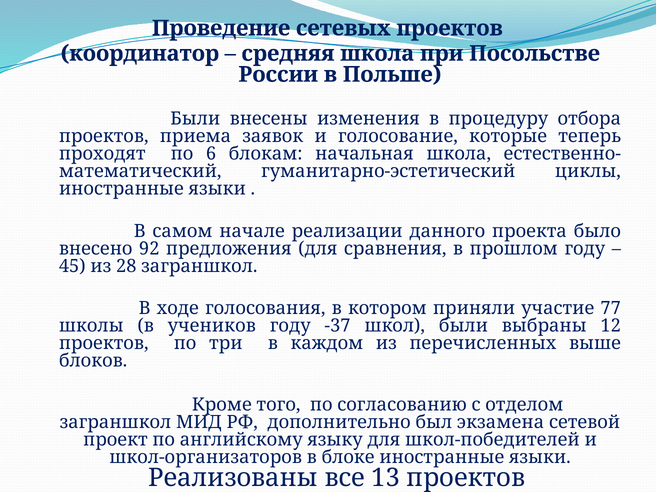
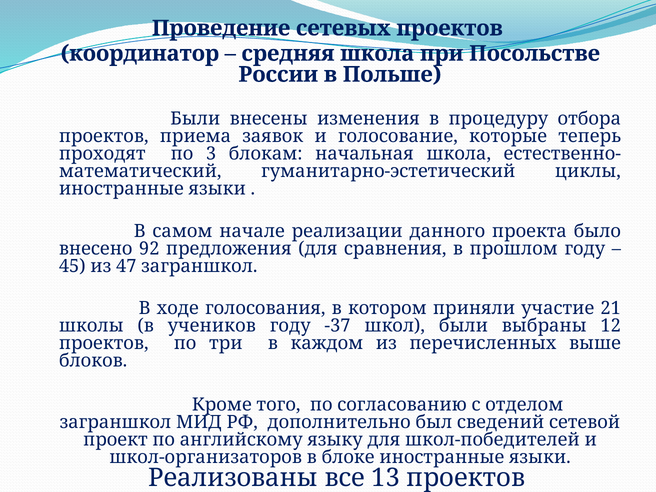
6: 6 -> 3 (211, 154)
28: 28 -> 47 (126, 266)
77: 77 -> 21 (611, 308)
экзамена: экзамена -> сведений (501, 422)
